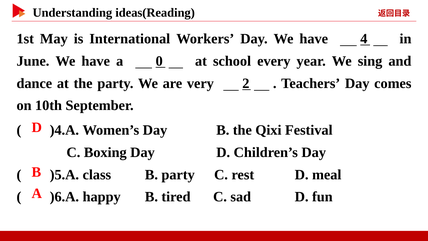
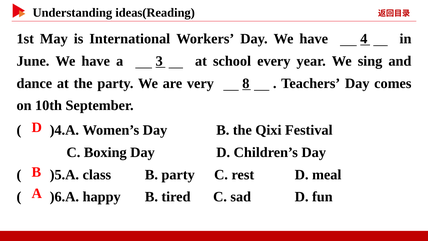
0: 0 -> 3 (159, 61)
2: 2 -> 8 (246, 83)
